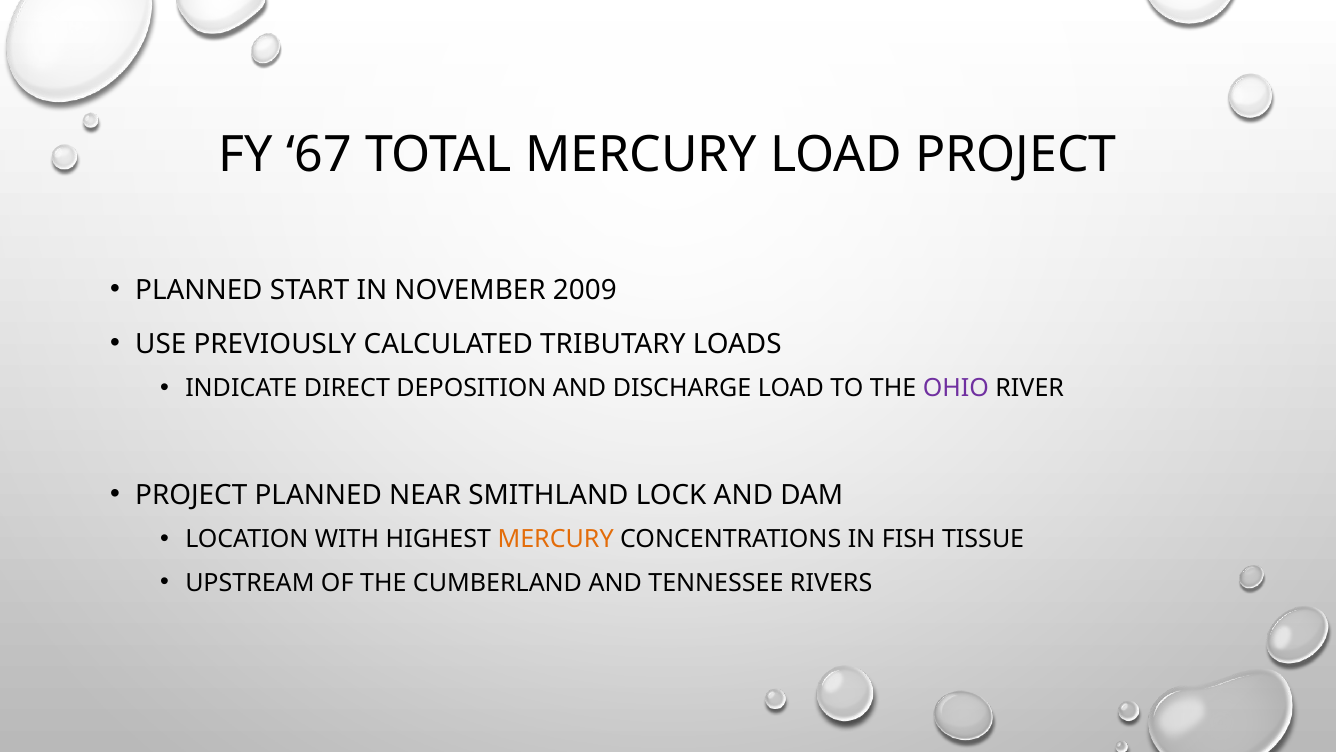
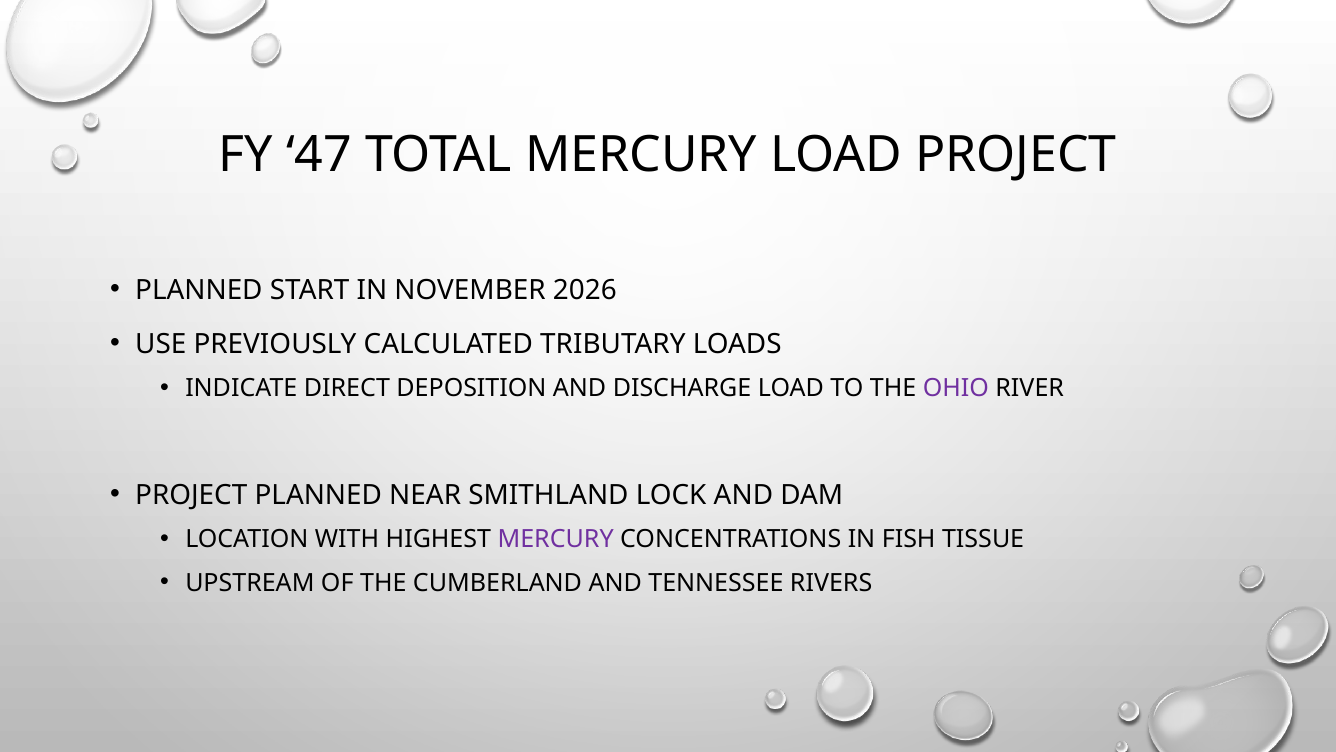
67: 67 -> 47 (319, 155)
2009: 2009 -> 2026 (585, 290)
MERCURY colour: orange -> purple (556, 539)
